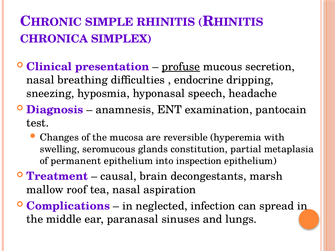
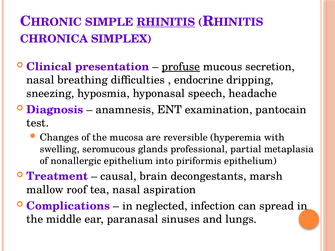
RHINITIS underline: none -> present (166, 22)
constitution: constitution -> professional (199, 149)
permanent: permanent -> nonallergic (76, 161)
inspection: inspection -> piriformis (199, 161)
